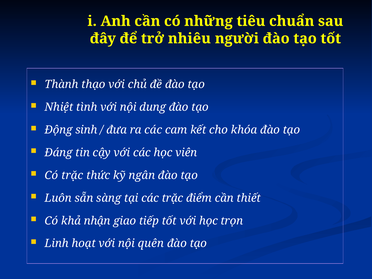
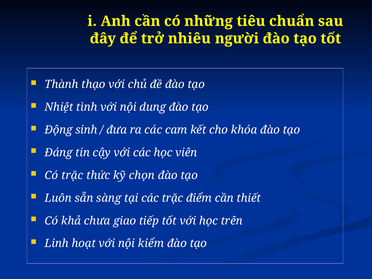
ngân: ngân -> chọn (142, 175)
nhận: nhận -> chưa (97, 221)
trọn: trọn -> trên (232, 221)
quên: quên -> kiểm (151, 243)
